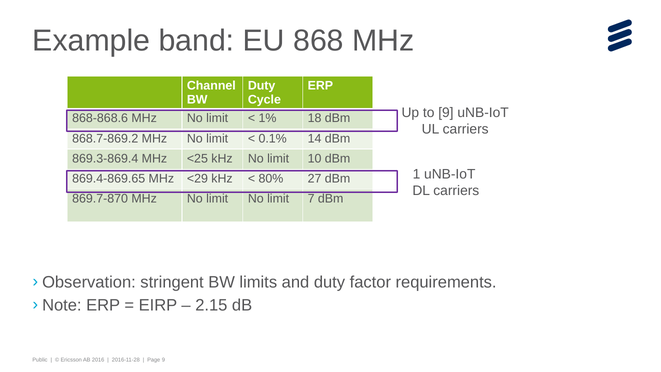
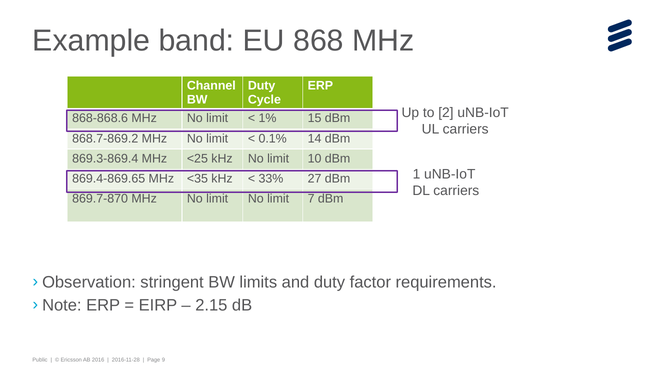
to 9: 9 -> 2 (446, 112)
18: 18 -> 15 (315, 118)
<29: <29 -> <35 (197, 179)
80%: 80% -> 33% (271, 179)
